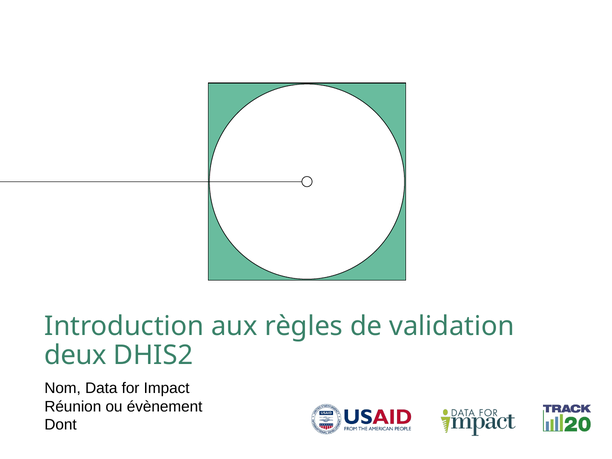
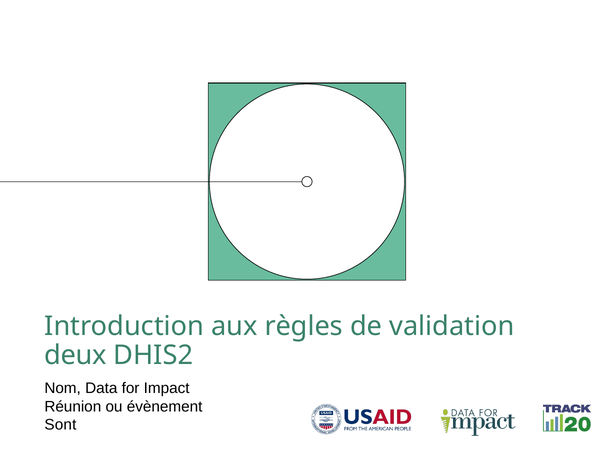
Dont: Dont -> Sont (60, 425)
